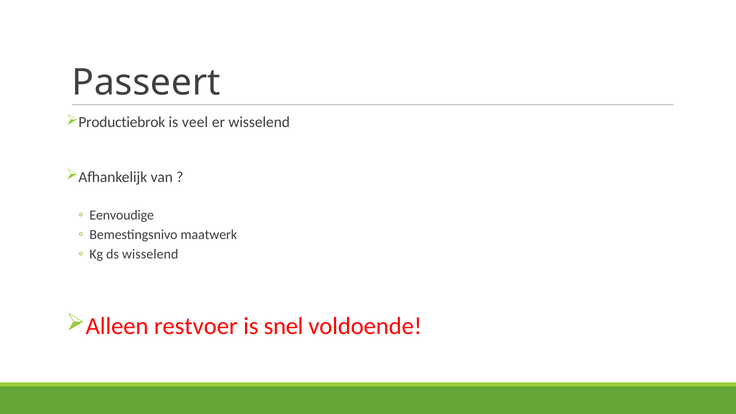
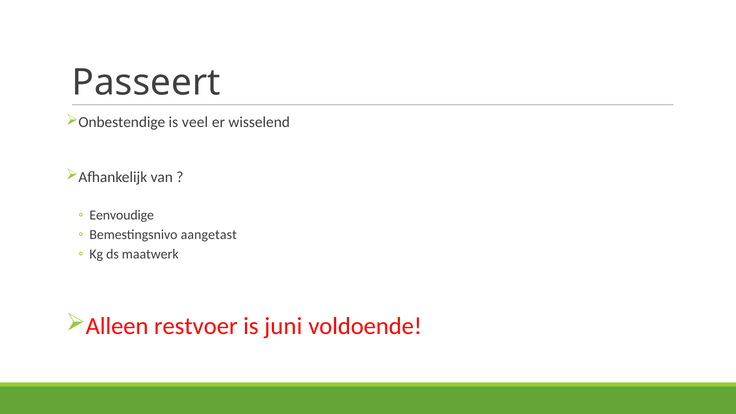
Productiebrok: Productiebrok -> Onbestendige (122, 122)
maatwerk: maatwerk -> aangetast (209, 235)
ds wisselend: wisselend -> maatwerk (150, 254)
snel: snel -> juni (283, 326)
